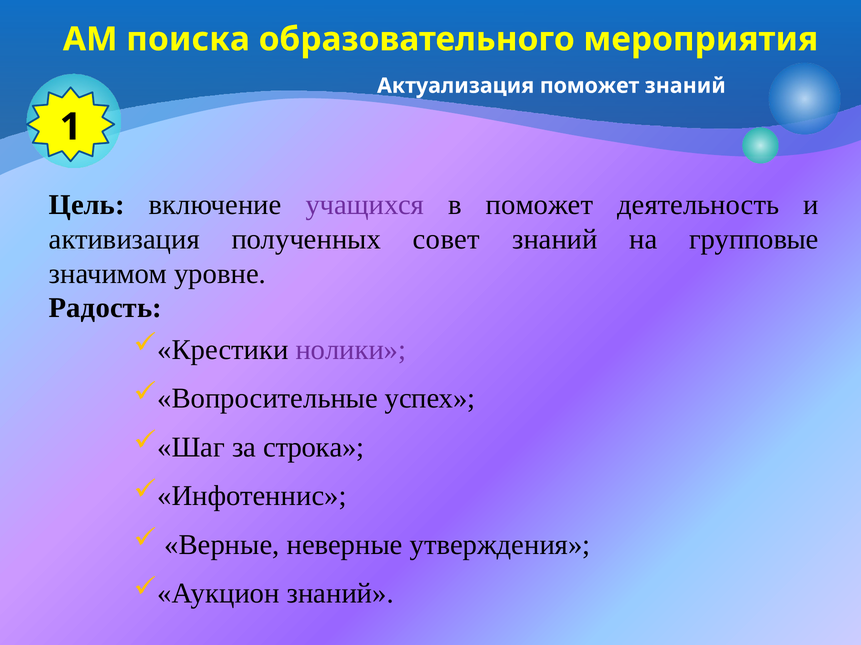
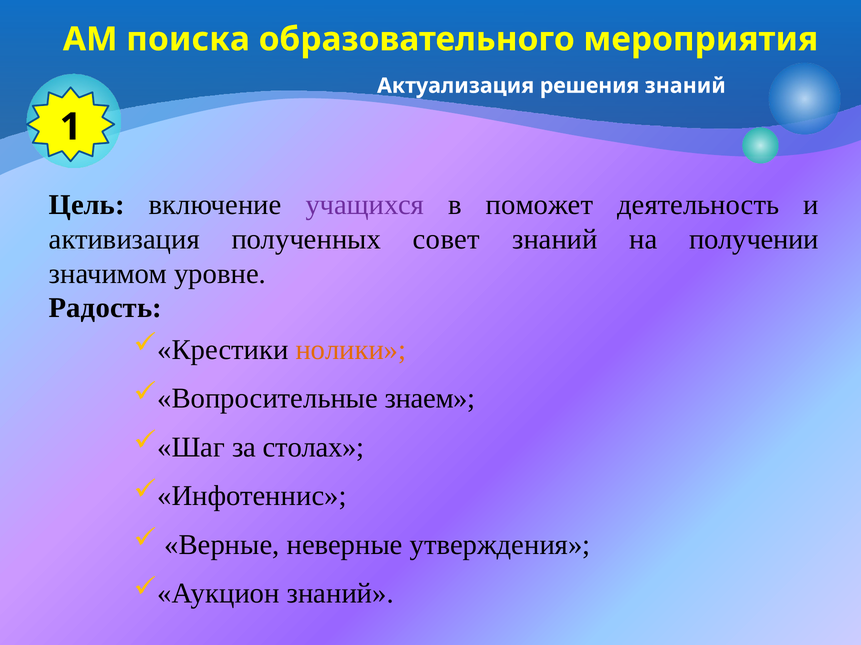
Актуализация поможет: поможет -> решения (590, 86)
групповые: групповые -> получении (754, 240)
нолики colour: purple -> orange (351, 350)
успех: успех -> знаем (430, 399)
строка: строка -> столах (314, 448)
